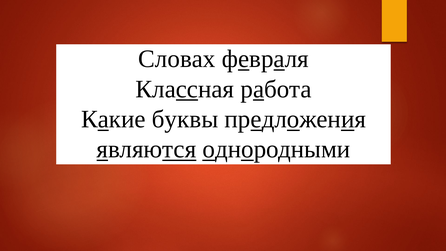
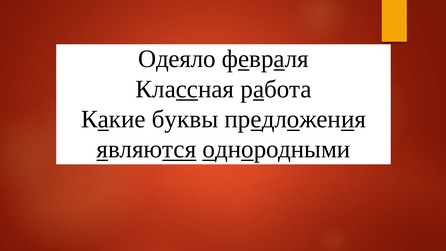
Словах: Словах -> Одеяло (177, 59)
